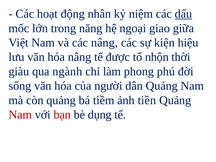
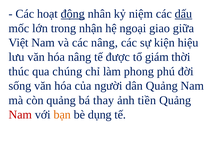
động underline: none -> present (73, 14)
năng: năng -> nhận (91, 28)
nhộn: nhộn -> giám (157, 57)
giàu: giàu -> thúc (19, 71)
ngành: ngành -> chúng (67, 71)
tiềm: tiềm -> thay (104, 100)
bạn colour: red -> orange (62, 115)
